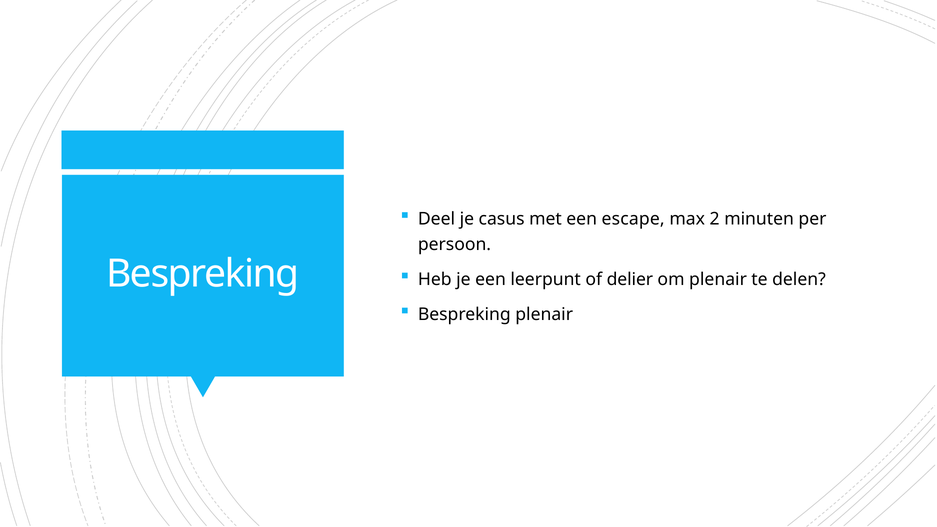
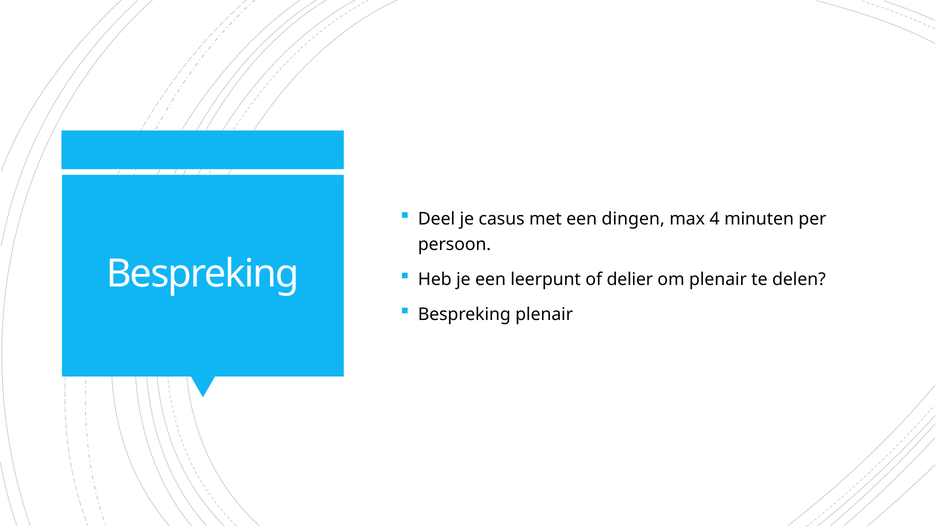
escape: escape -> dingen (633, 219)
2: 2 -> 4 (715, 219)
